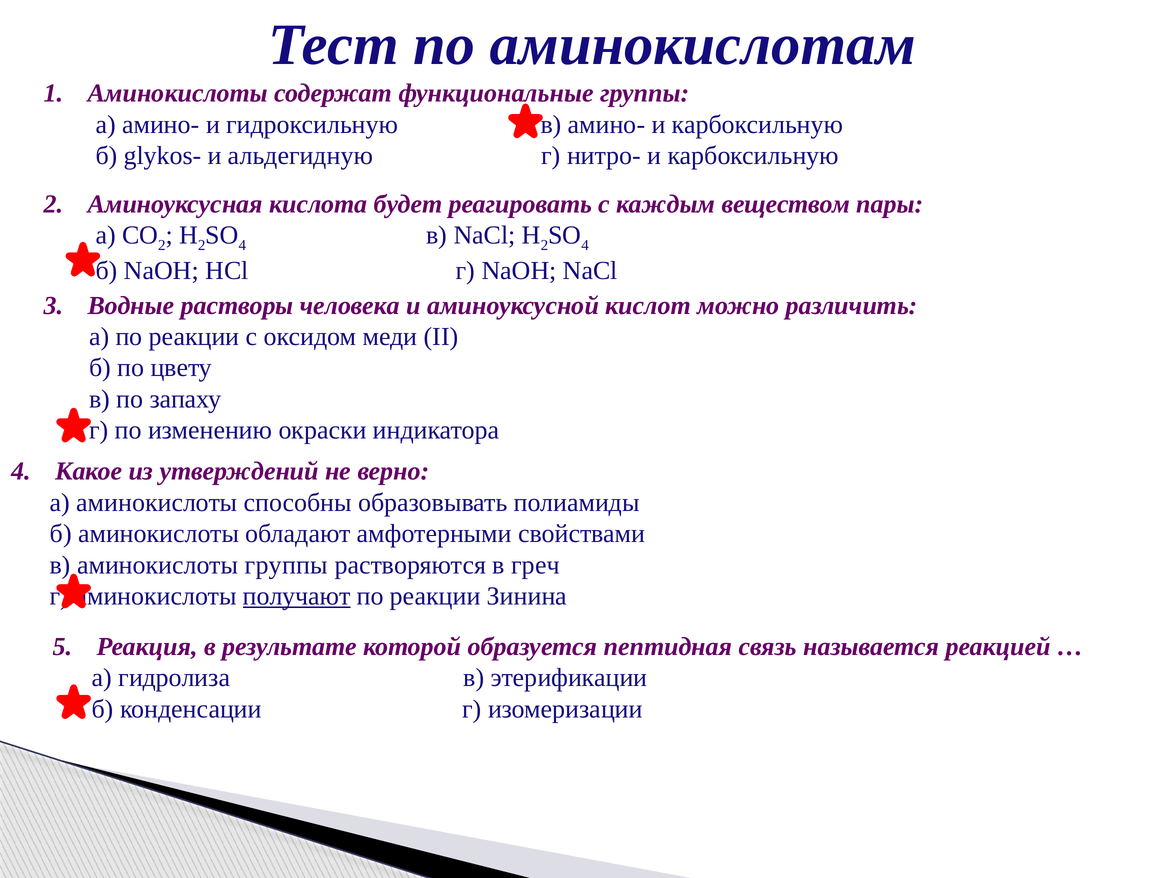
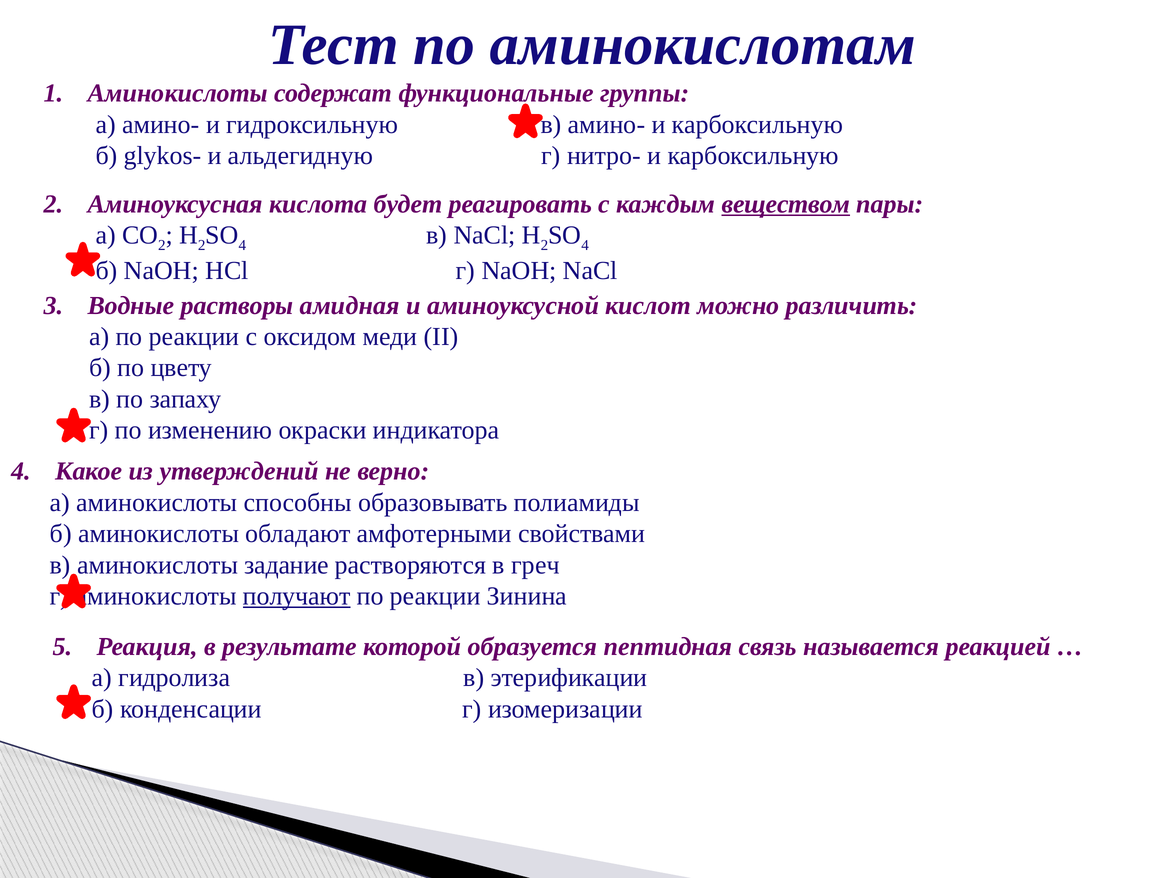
веществом underline: none -> present (786, 204)
человека: человека -> амидная (350, 306)
аминокислоты группы: группы -> задание (287, 565)
